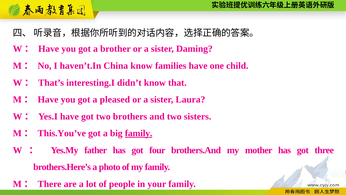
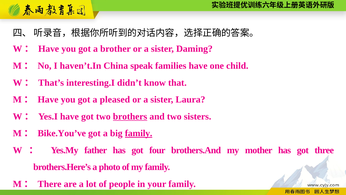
China know: know -> speak (142, 66)
brothers underline: none -> present (130, 116)
This.You’ve: This.You’ve -> Bike.You’ve (62, 133)
